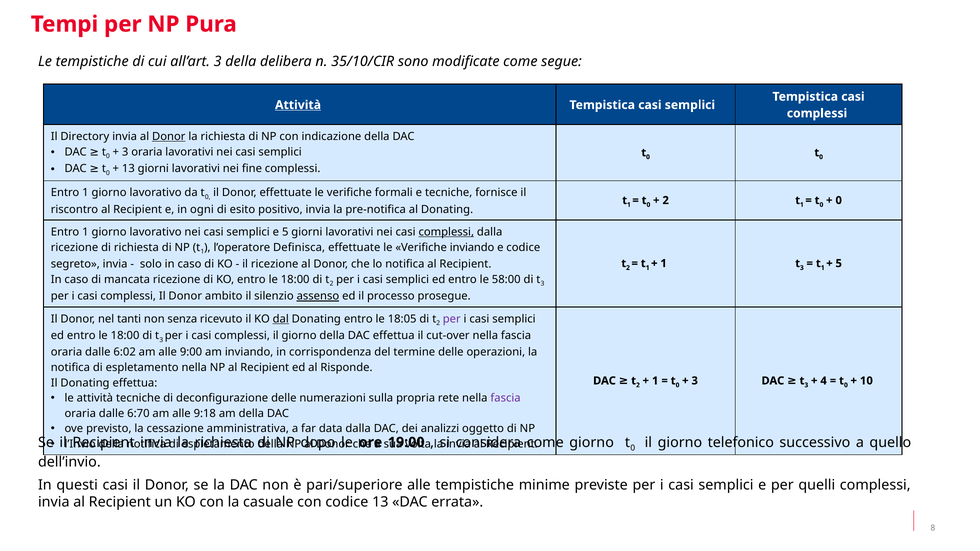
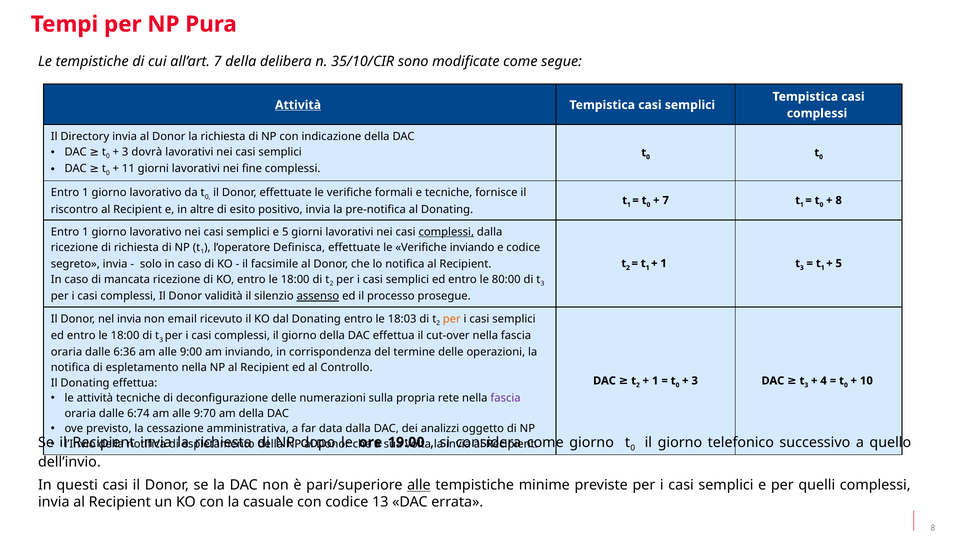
all’art 3: 3 -> 7 (218, 62)
Donor underline: present -> none (169, 137)
3 oraria: oraria -> dovrà (147, 152)
13: 13 -> 11 (128, 169)
2: 2 -> 7 (666, 200)
0: 0 -> 8 (839, 200)
ogni: ogni -> altre (202, 210)
il ricezione: ricezione -> facsimile (275, 264)
58:00: 58:00 -> 80:00 (506, 280)
ambito: ambito -> validità (224, 296)
nel tanti: tanti -> invia (129, 319)
senza: senza -> email (182, 319)
dal underline: present -> none (281, 319)
18:05: 18:05 -> 18:03 (402, 319)
per colour: purple -> orange (452, 319)
6:02: 6:02 -> 6:36 (125, 352)
Risponde: Risponde -> Controllo (346, 368)
6:70: 6:70 -> 6:74 (138, 414)
9:18: 9:18 -> 9:70 (205, 414)
alle underline: none -> present (419, 485)
